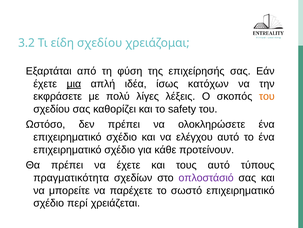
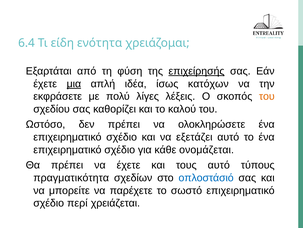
3.2: 3.2 -> 6.4 (26, 43)
είδη σχεδίου: σχεδίου -> ενότητα (100, 43)
επιχείρησής underline: none -> present (197, 71)
safety: safety -> καλού (182, 109)
ελέγχου: ελέγχου -> εξετάζει (194, 137)
προτείνουν: προτείνουν -> ονομάζεται (207, 149)
οπλοστάσιό colour: purple -> blue (206, 177)
